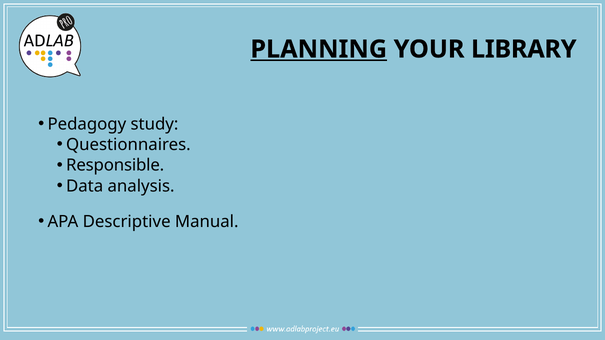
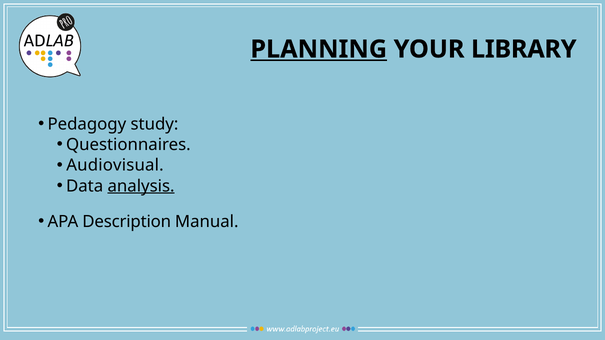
Responsible: Responsible -> Audiovisual (115, 165)
analysis underline: none -> present (141, 186)
Descriptive: Descriptive -> Description (127, 222)
